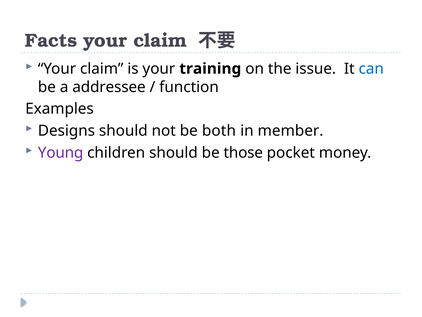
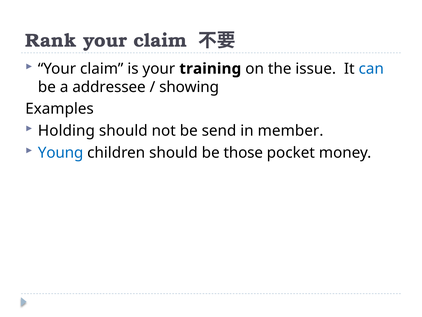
Facts: Facts -> Rank (51, 41)
function: function -> showing (189, 87)
Designs: Designs -> Holding (66, 131)
both: both -> send (219, 131)
Young colour: purple -> blue (61, 152)
